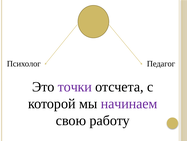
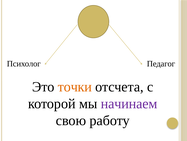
точки colour: purple -> orange (75, 86)
